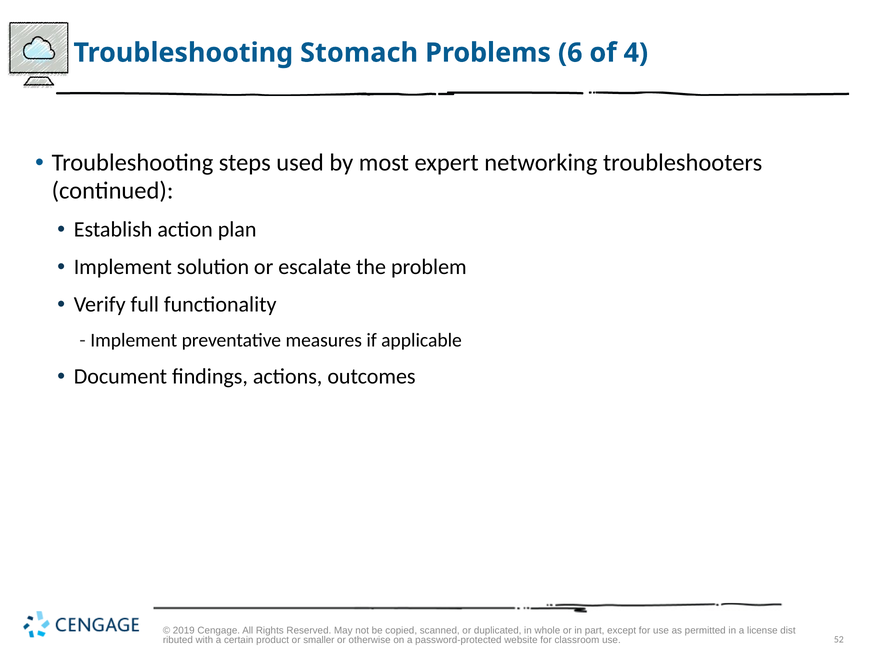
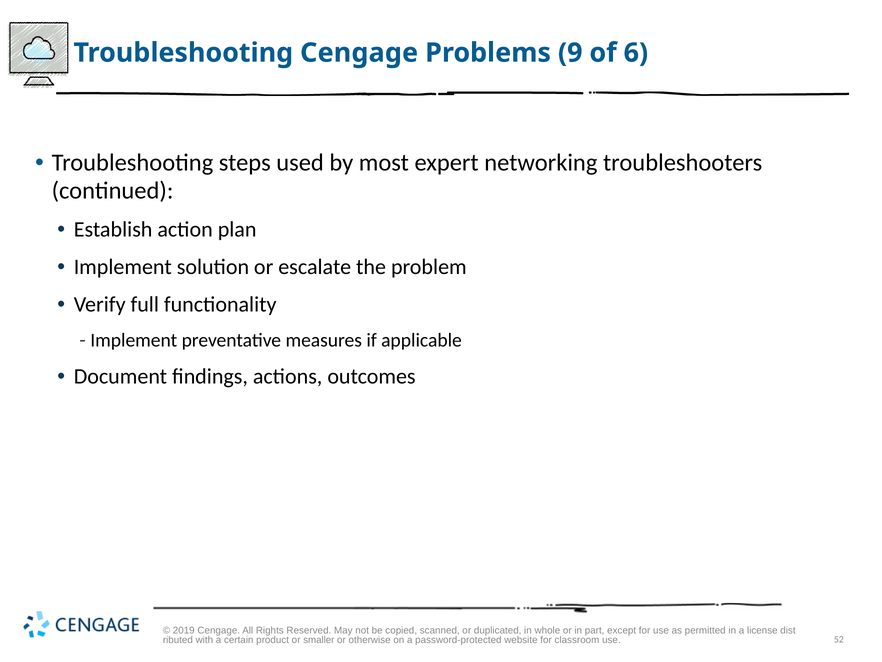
Troubleshooting Stomach: Stomach -> Cengage (359, 53)
6: 6 -> 9 (570, 53)
4: 4 -> 6 (636, 53)
